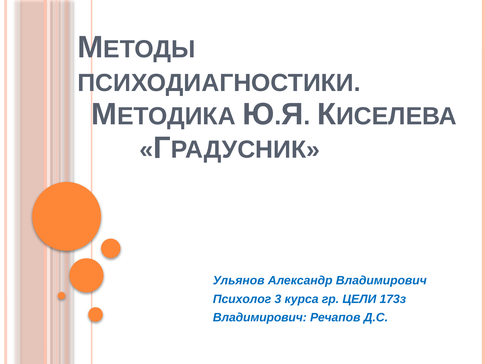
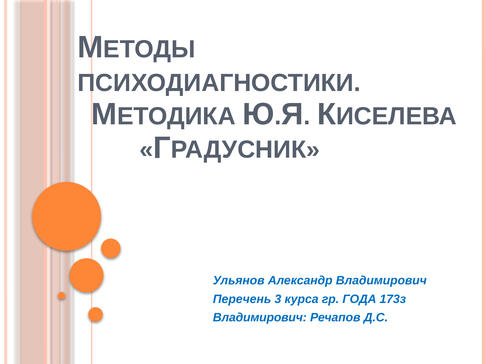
Психолог: Психолог -> Перечень (242, 299)
ЦЕЛИ: ЦЕЛИ -> ГОДА (359, 299)
